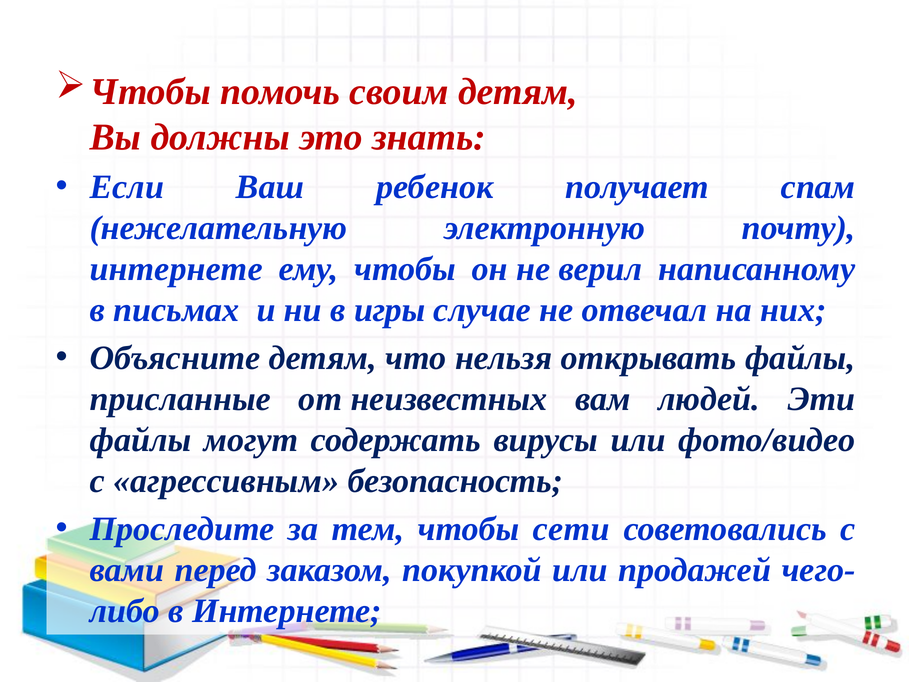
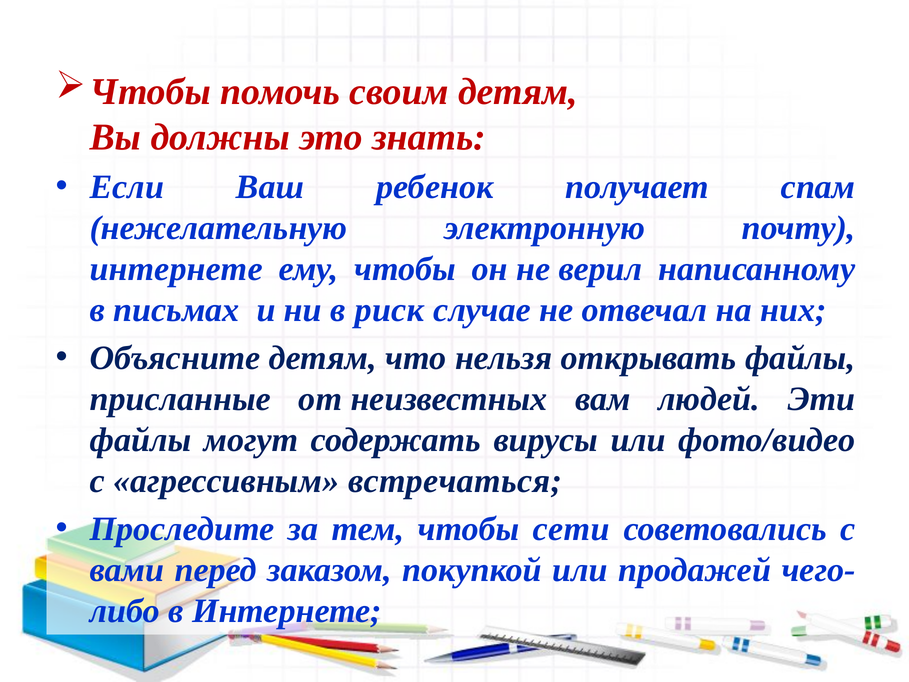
игры: игры -> риск (389, 310)
безопасность: безопасность -> встречаться (455, 481)
